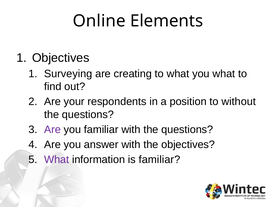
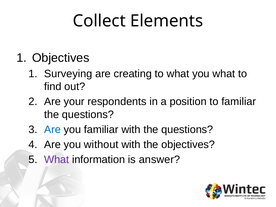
Online: Online -> Collect (99, 21)
to without: without -> familiar (239, 102)
Are colour: purple -> blue (52, 130)
answer: answer -> without (101, 145)
is familiar: familiar -> answer (159, 160)
